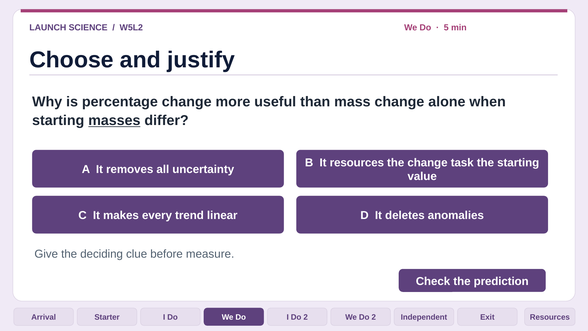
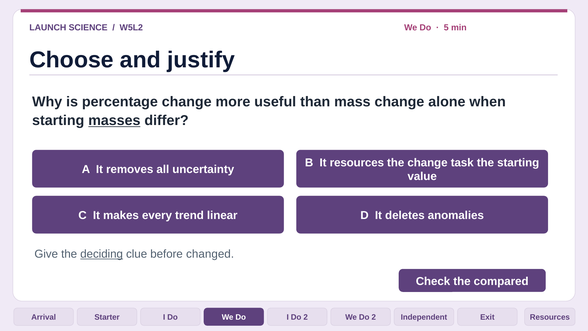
deciding underline: none -> present (102, 254)
measure: measure -> changed (210, 254)
prediction: prediction -> compared (501, 281)
